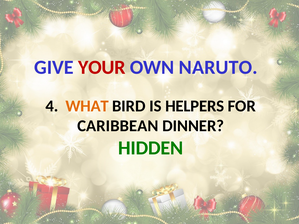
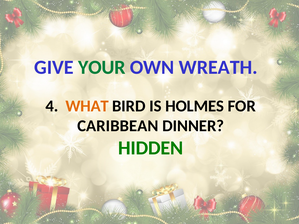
YOUR colour: red -> green (102, 67)
NARUTO: NARUTO -> WREATH (218, 67)
HELPERS: HELPERS -> HOLMES (195, 106)
